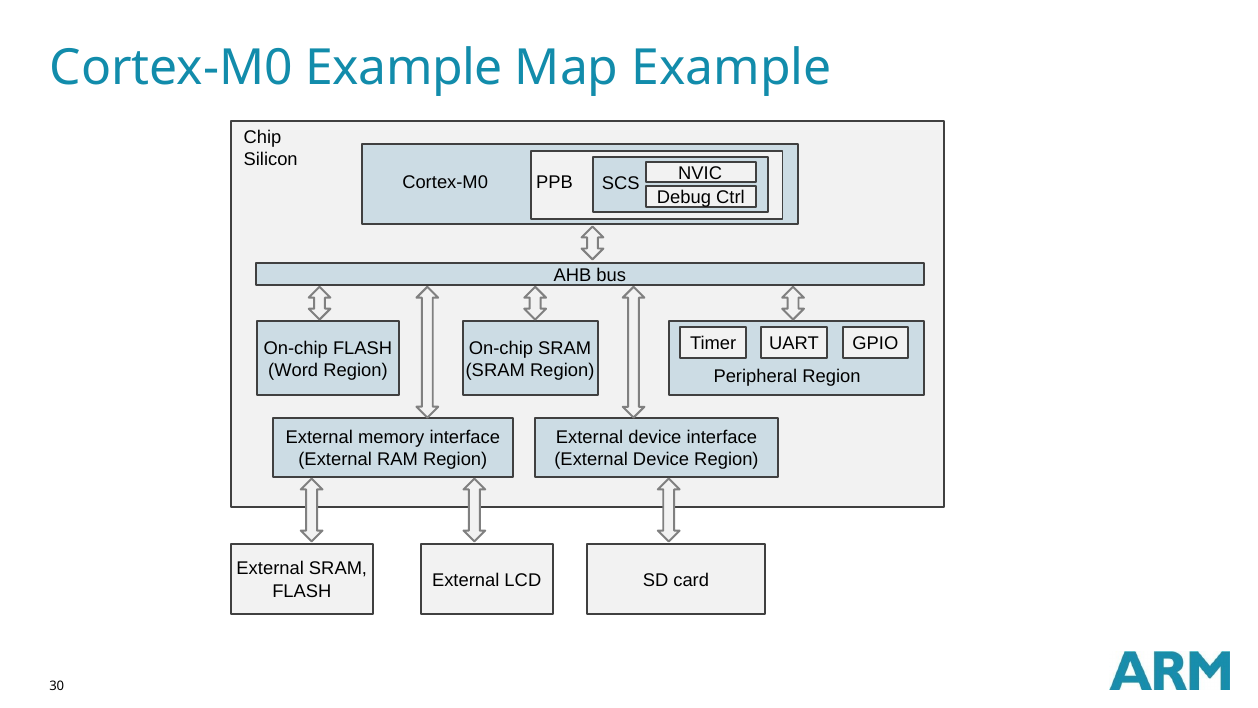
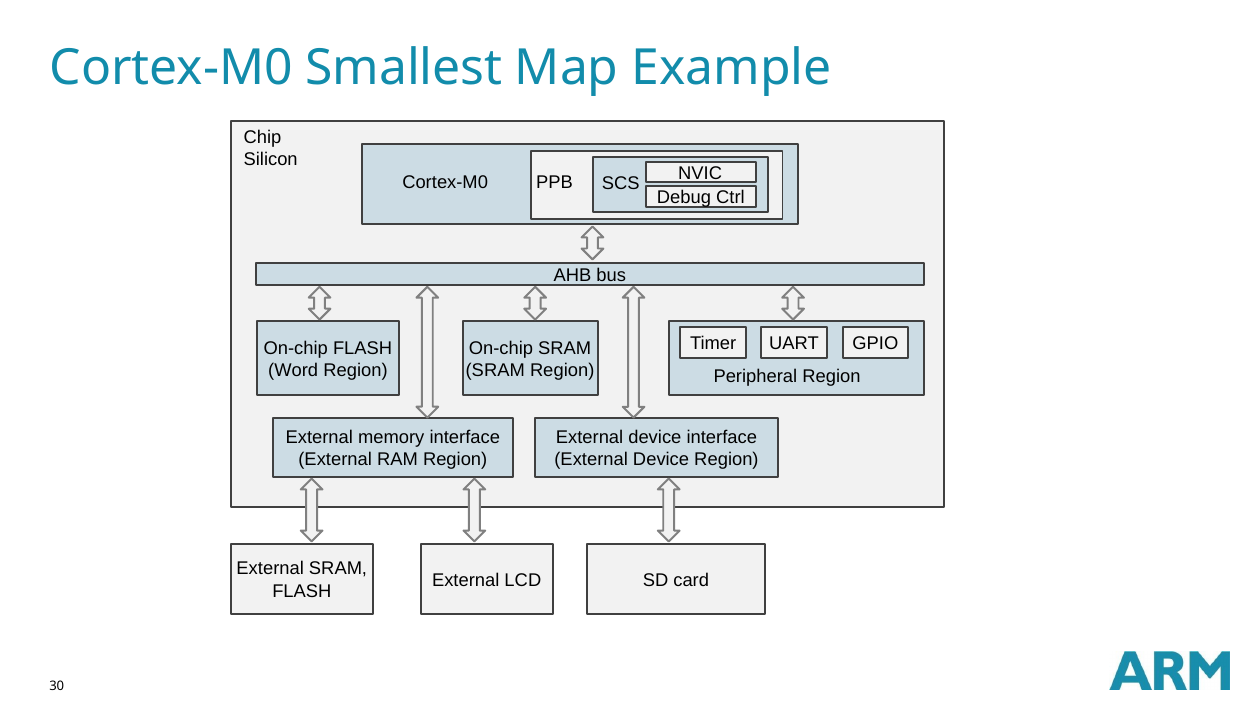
Cortex-M0 Example: Example -> Smallest (404, 68)
